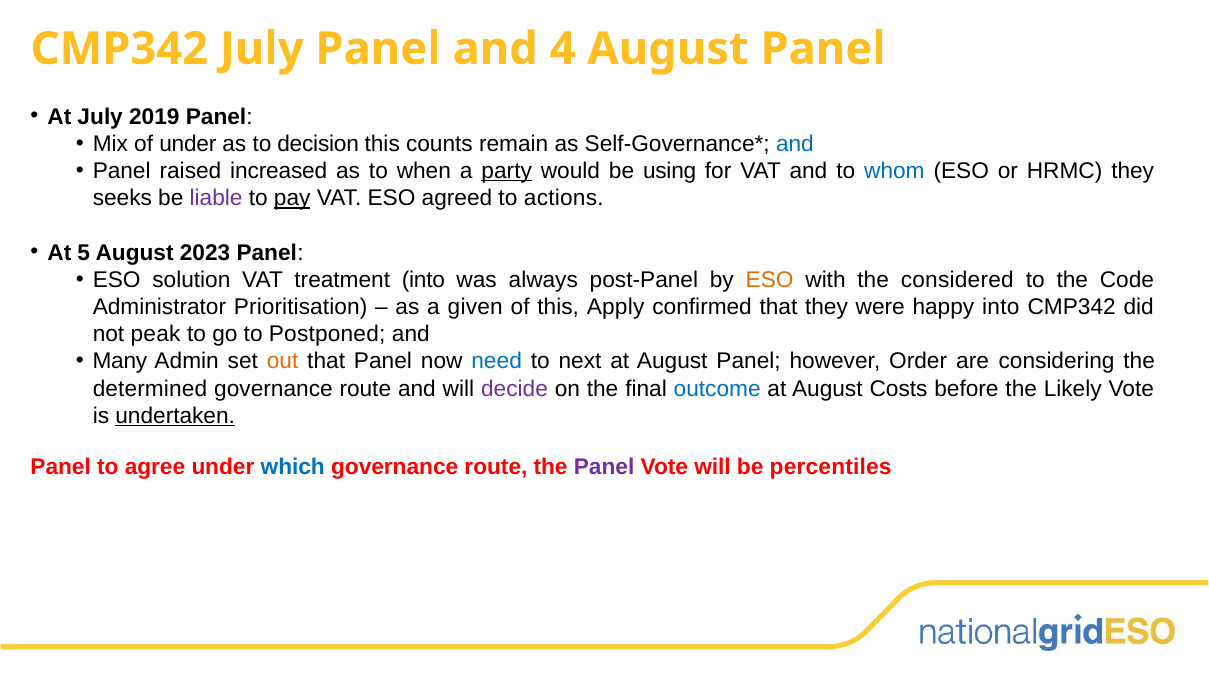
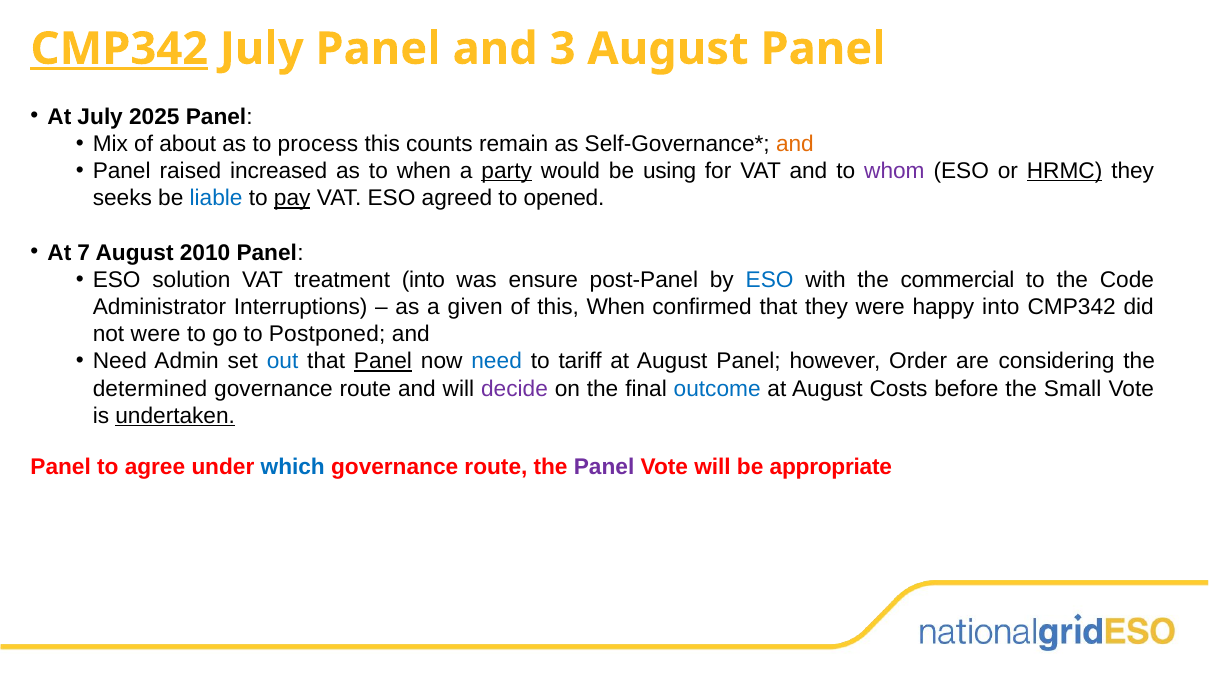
CMP342 underline: none -> present (119, 49)
4: 4 -> 3 (563, 49)
2019: 2019 -> 2025 (154, 117)
of under: under -> about (188, 144)
decision: decision -> process (318, 144)
and colour: blue -> orange (795, 144)
whom colour: blue -> purple (894, 171)
HRMC underline: none -> present (1065, 171)
liable colour: purple -> blue (216, 198)
actions: actions -> opened (564, 198)
5: 5 -> 7 (84, 253)
2023: 2023 -> 2010 (205, 253)
always: always -> ensure (543, 280)
ESO colour: orange -> blue (770, 280)
considered: considered -> commercial (958, 280)
Prioritisation: Prioritisation -> Interruptions (301, 307)
this Apply: Apply -> When (616, 307)
not peak: peak -> were (156, 334)
Many: Many -> Need (120, 361)
out colour: orange -> blue (283, 361)
Panel underline: none -> present (383, 361)
next: next -> tariff (580, 361)
Likely: Likely -> Small (1073, 389)
percentiles: percentiles -> appropriate (831, 467)
